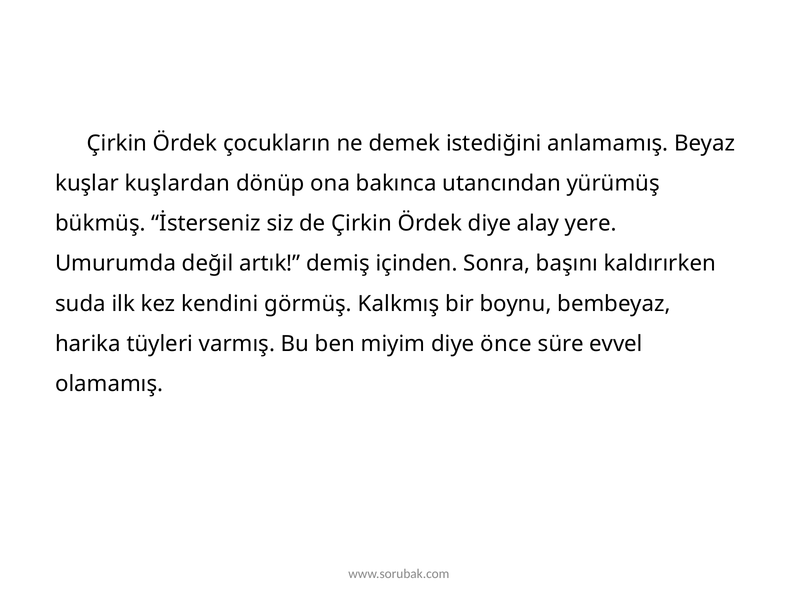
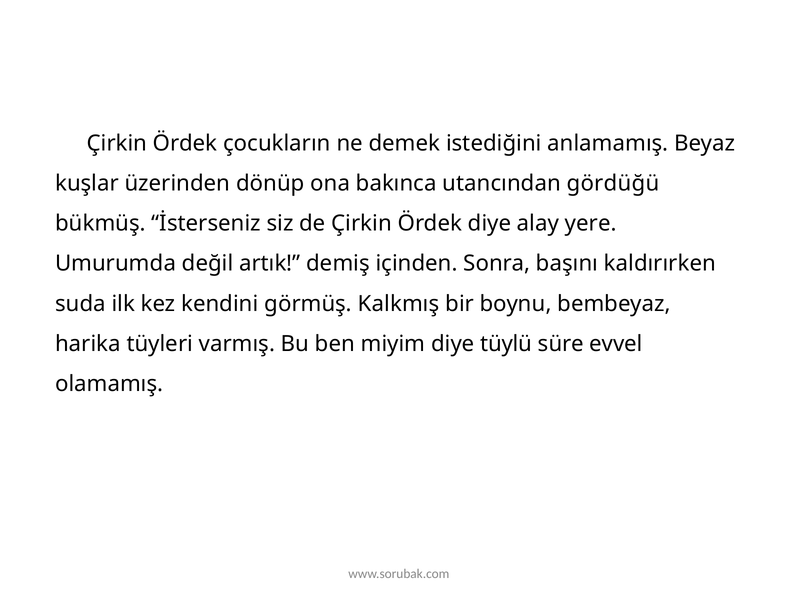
kuşlardan: kuşlardan -> üzerinden (177, 183)
yürümüş: yürümüş -> gördüğü (613, 183)
önce: önce -> tüylü (506, 344)
